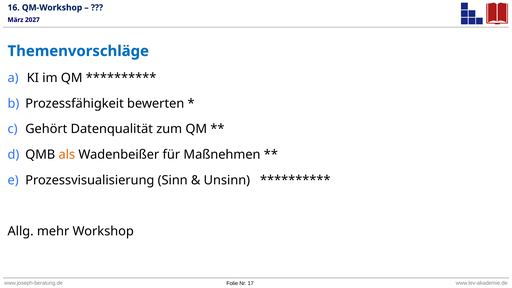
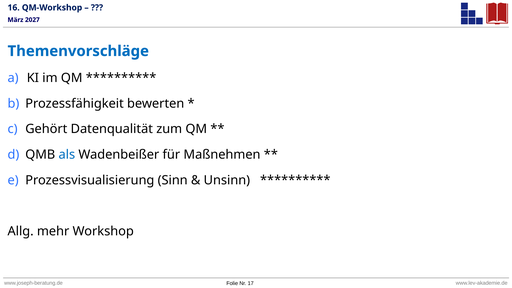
als colour: orange -> blue (67, 155)
